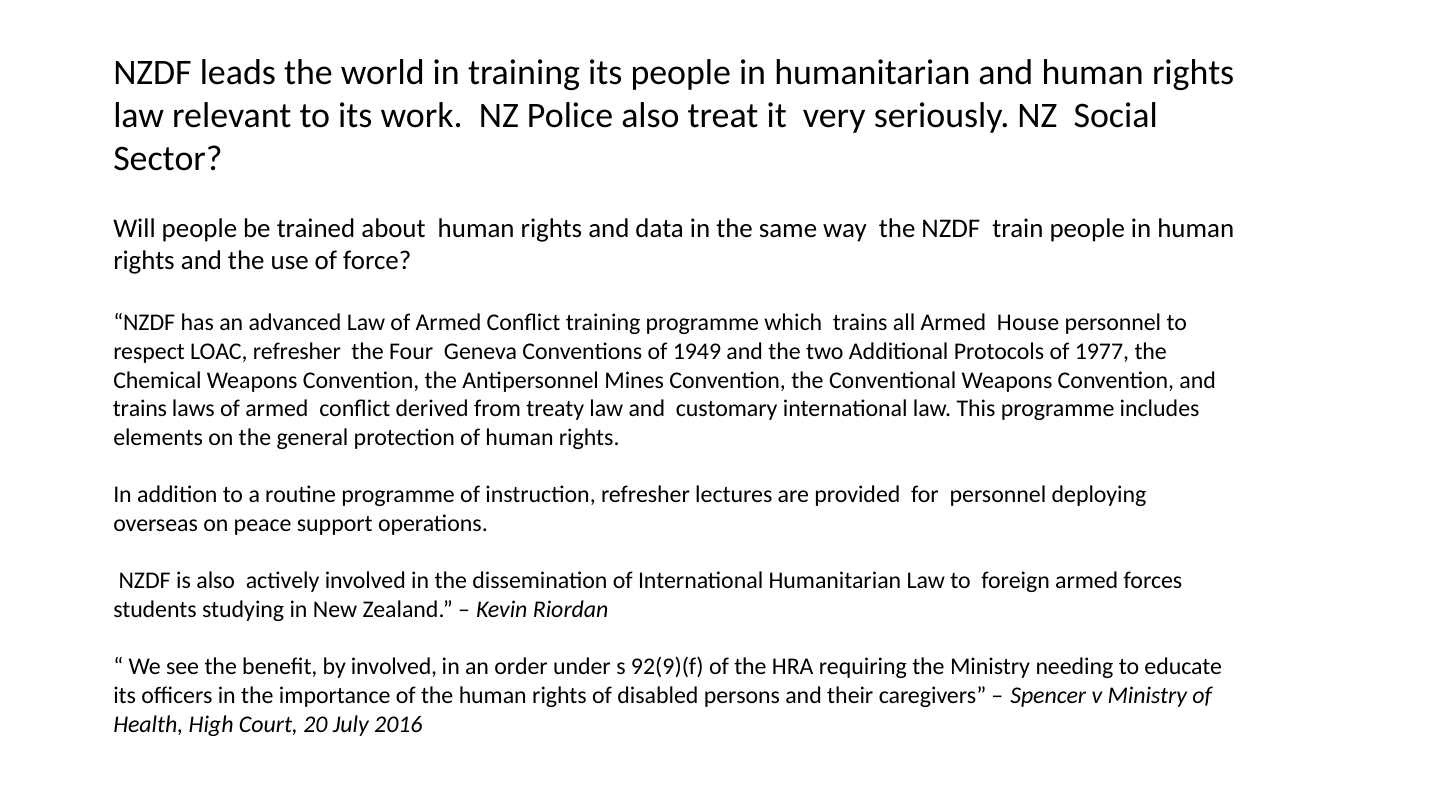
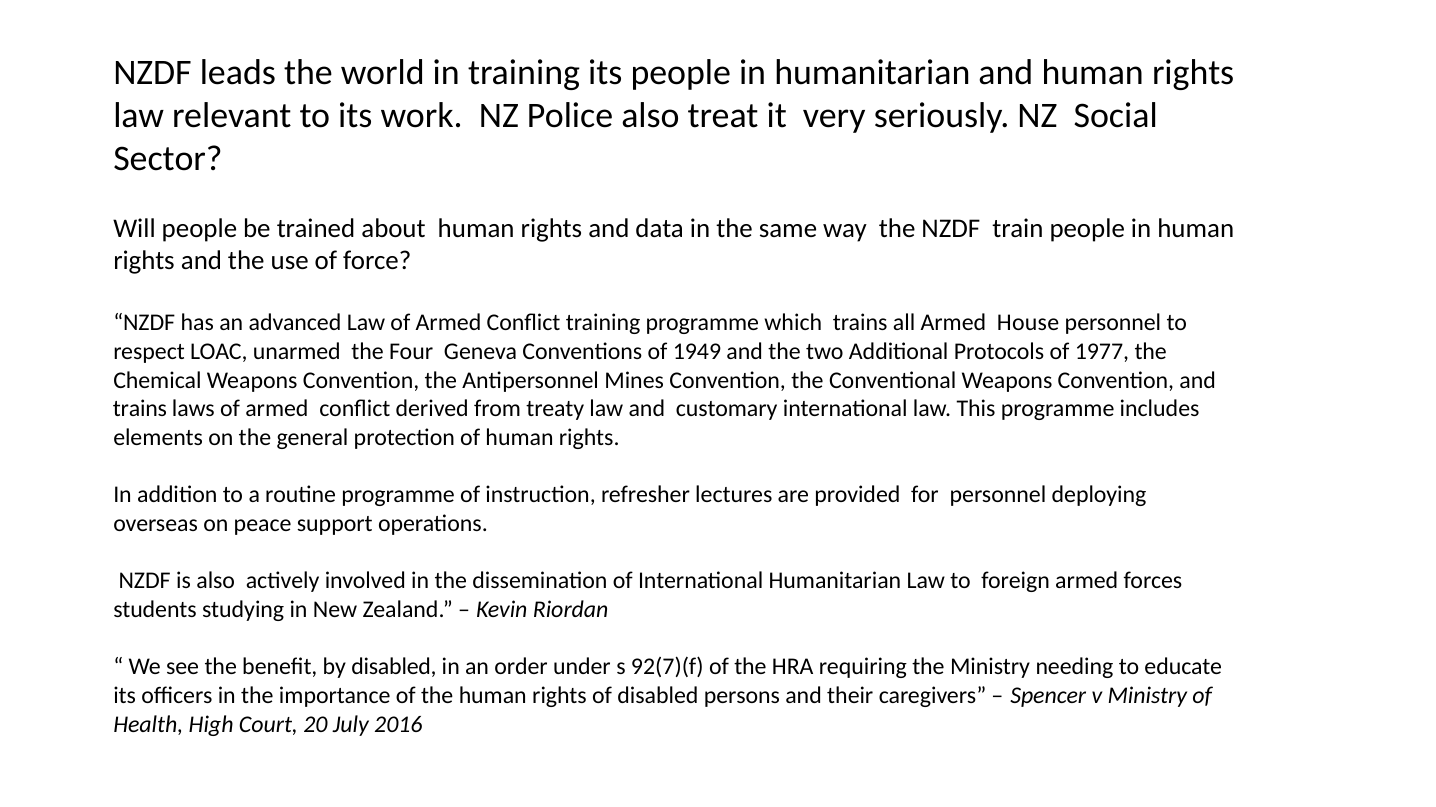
LOAC refresher: refresher -> unarmed (297, 352)
by involved: involved -> disabled (394, 668)
92(9)(f: 92(9)(f -> 92(7)(f (667, 668)
